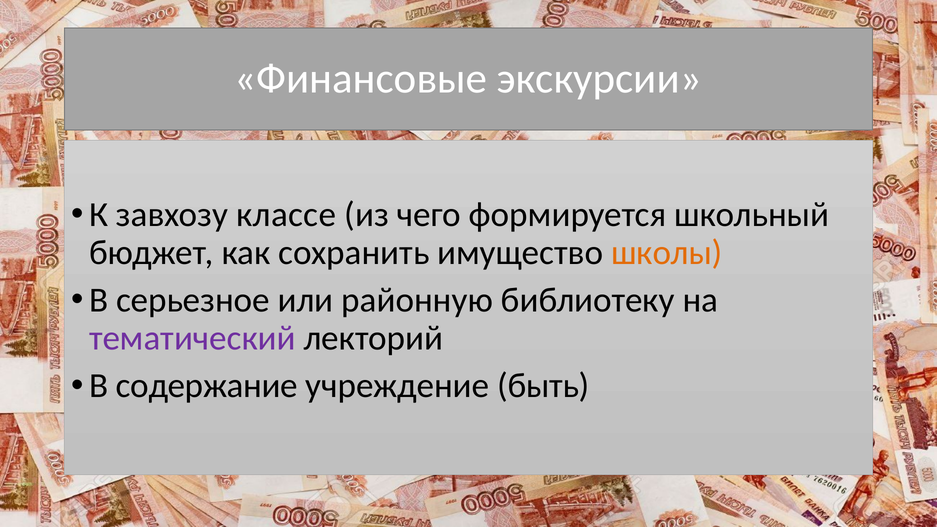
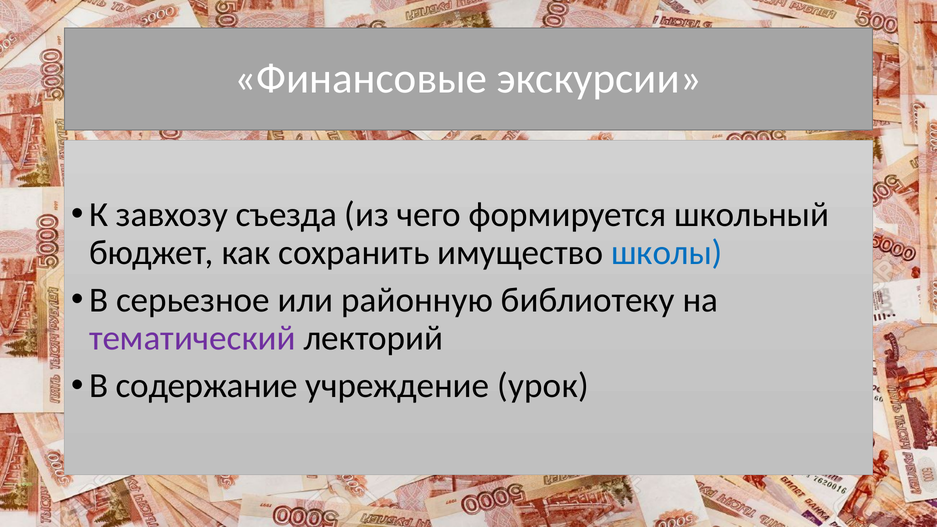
классе: классе -> съезда (286, 214)
школы colour: orange -> blue (667, 252)
быть: быть -> урок (543, 386)
